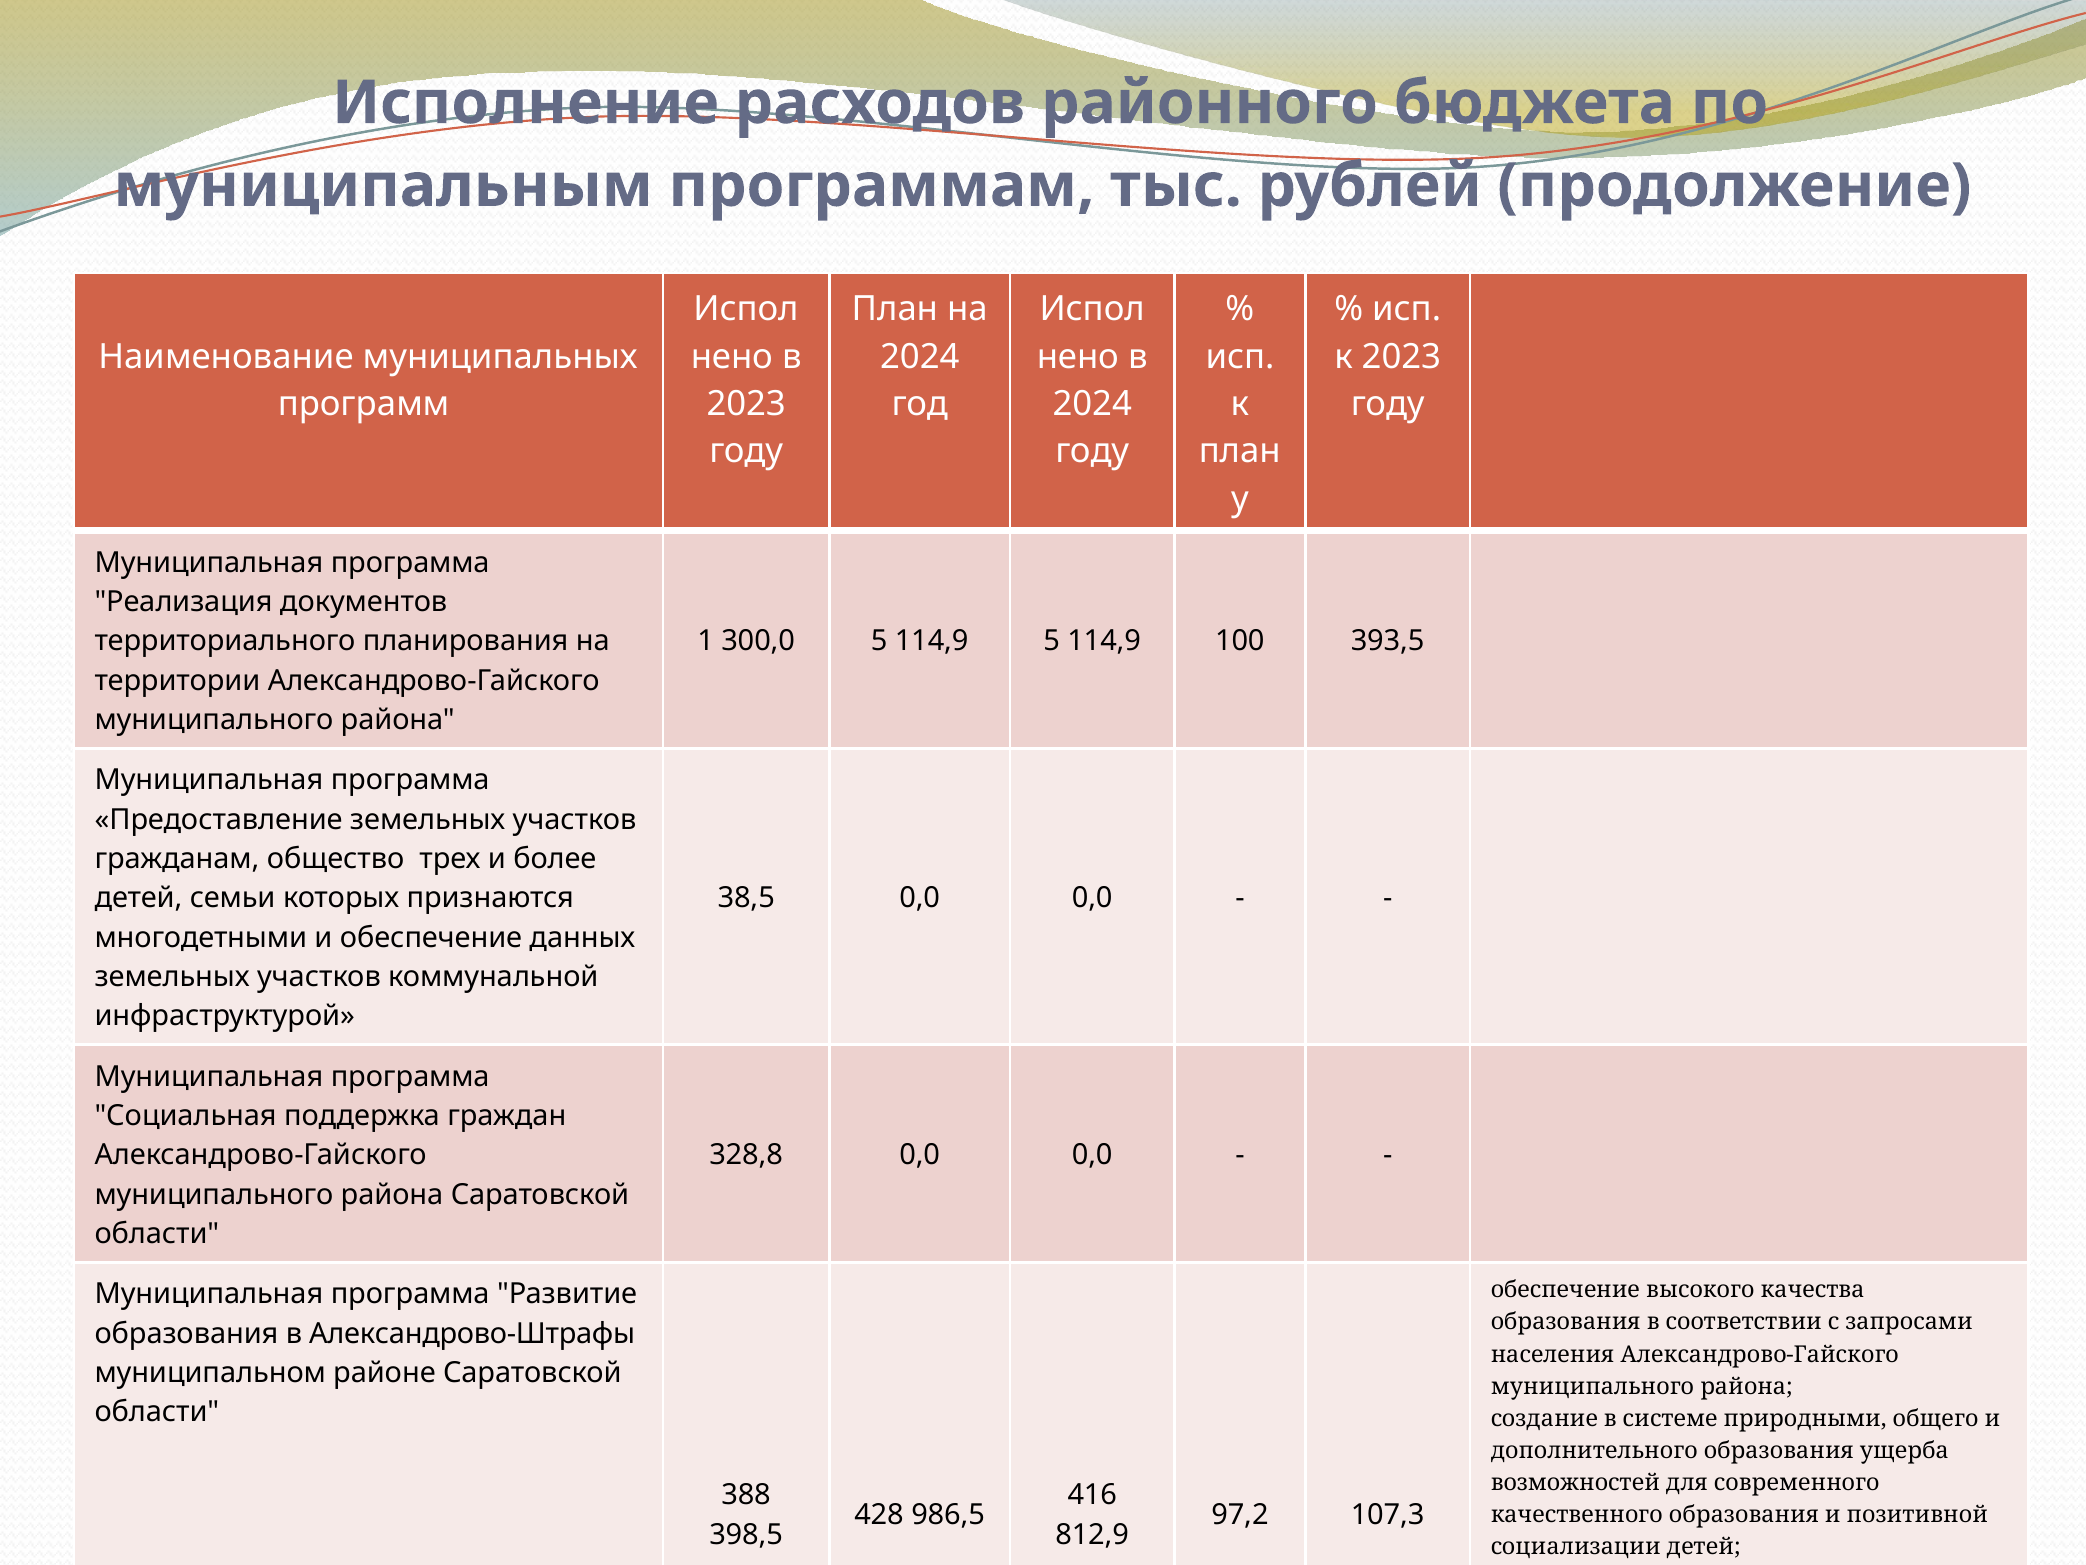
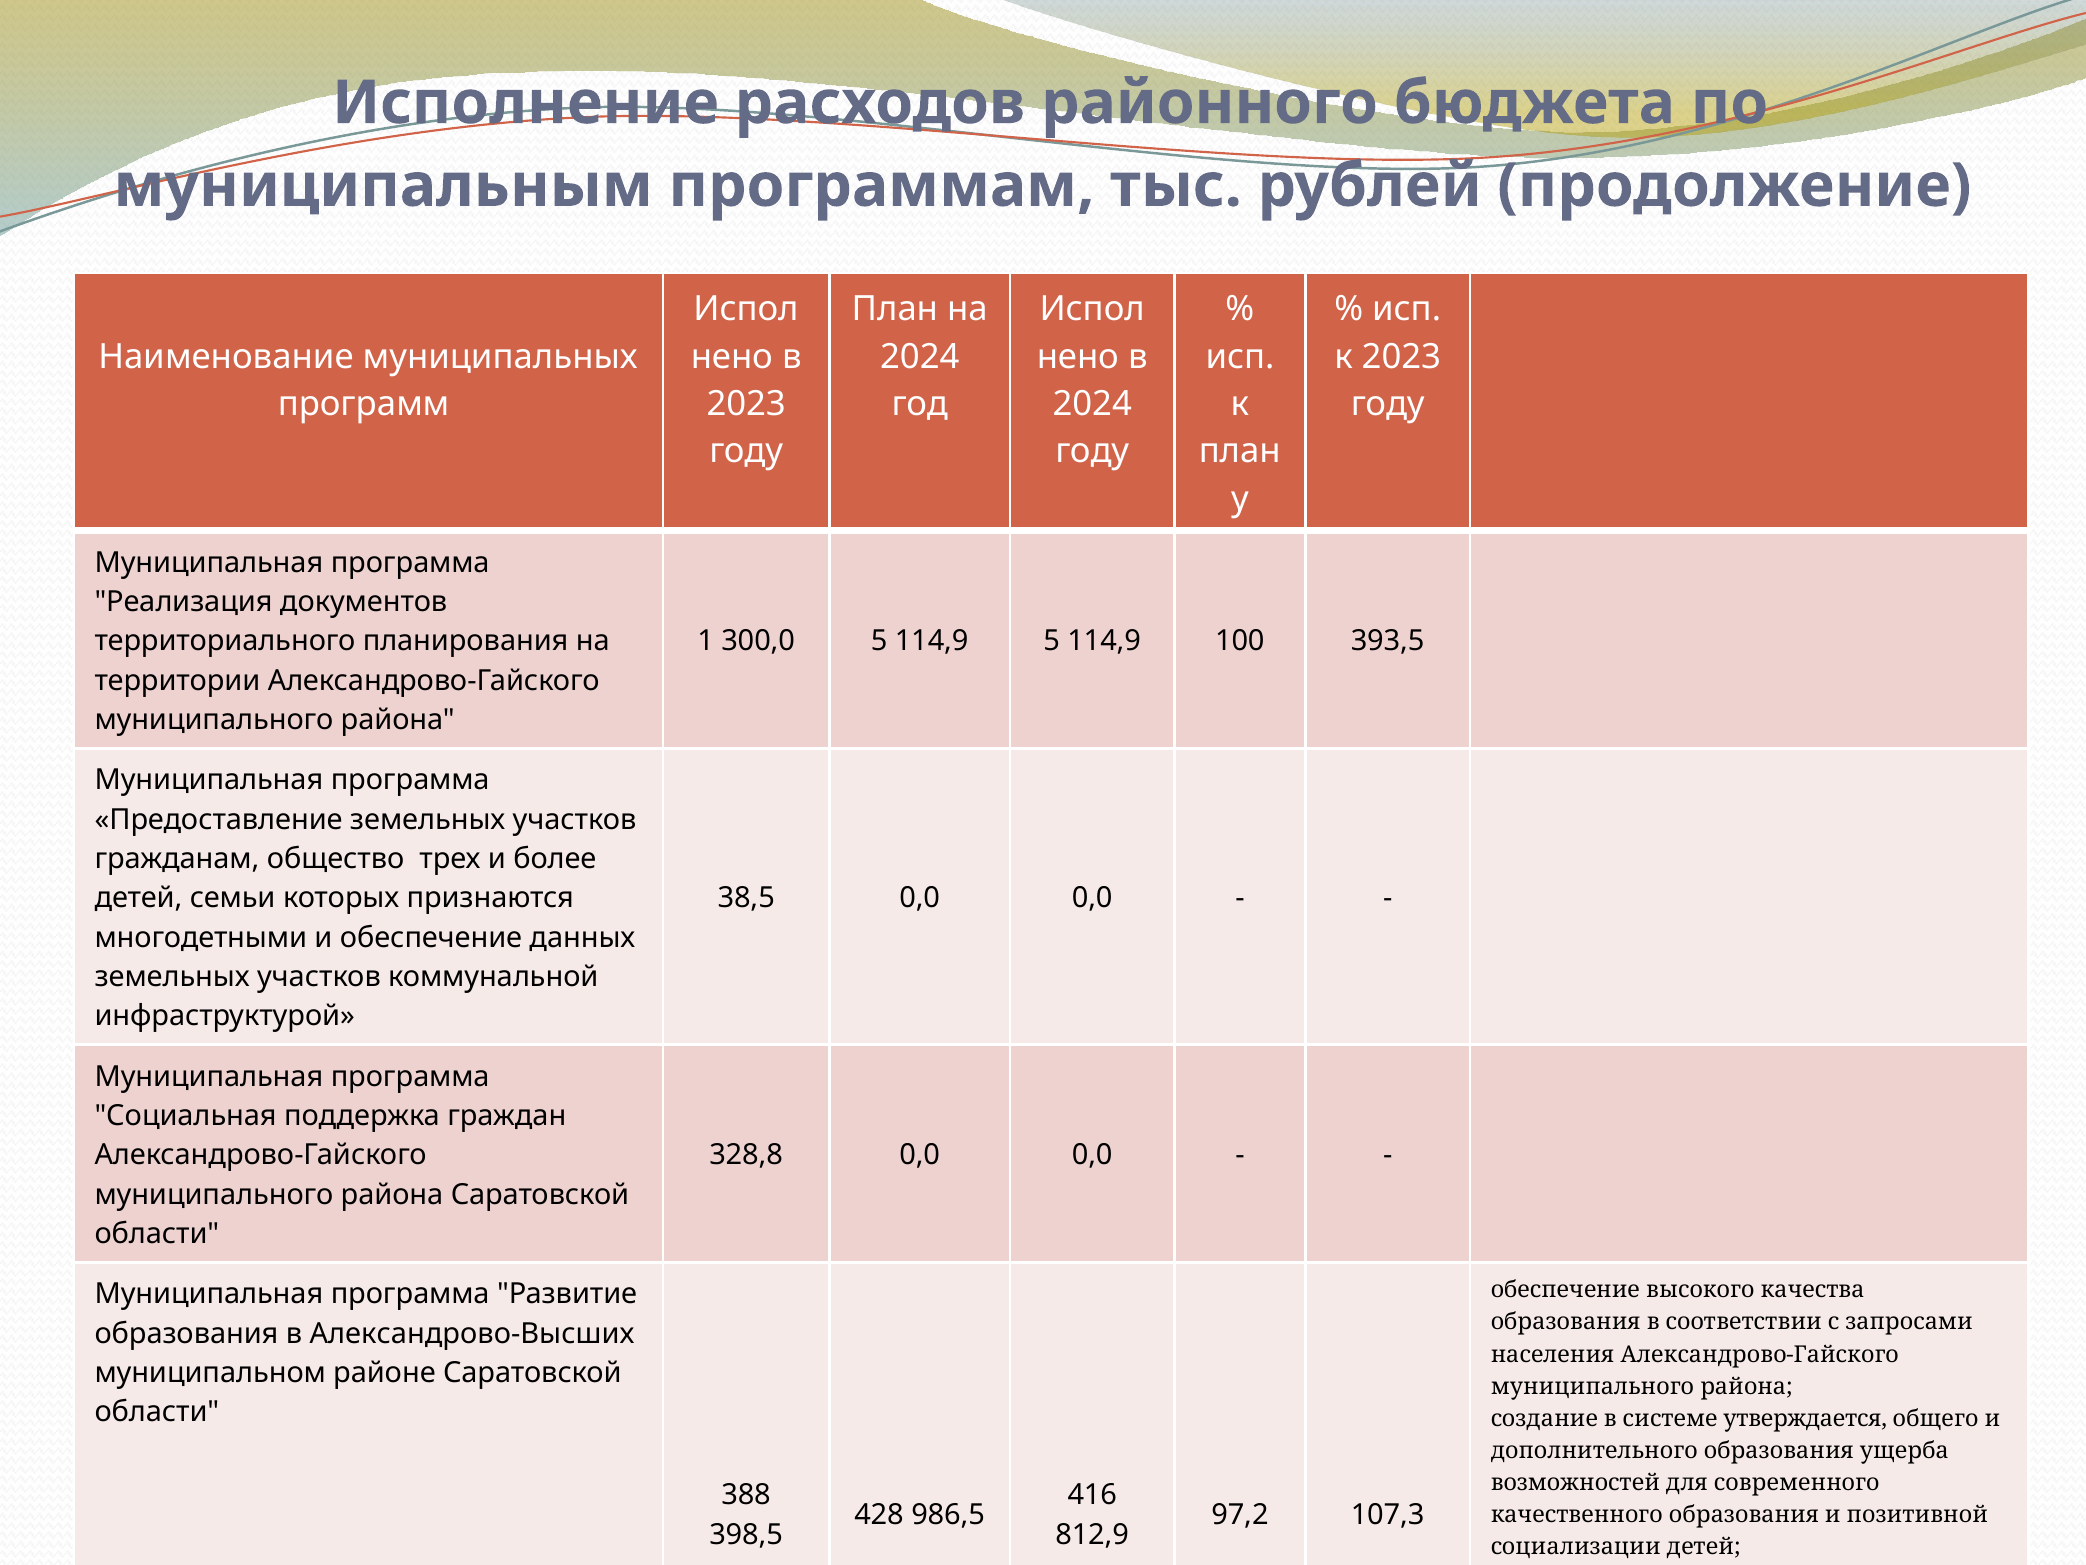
Александрово-Штрафы: Александрово-Штрафы -> Александрово-Высших (472, 1333)
природными: природными -> утверждается (1805, 1418)
